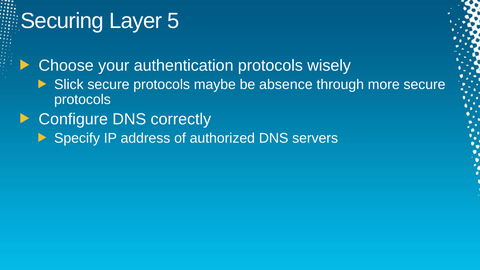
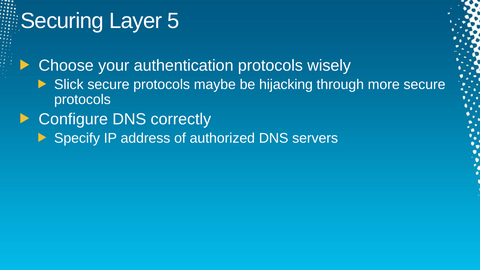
absence: absence -> hijacking (286, 85)
